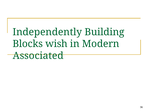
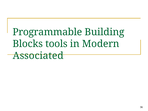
Independently: Independently -> Programmable (47, 32)
wish: wish -> tools (56, 44)
